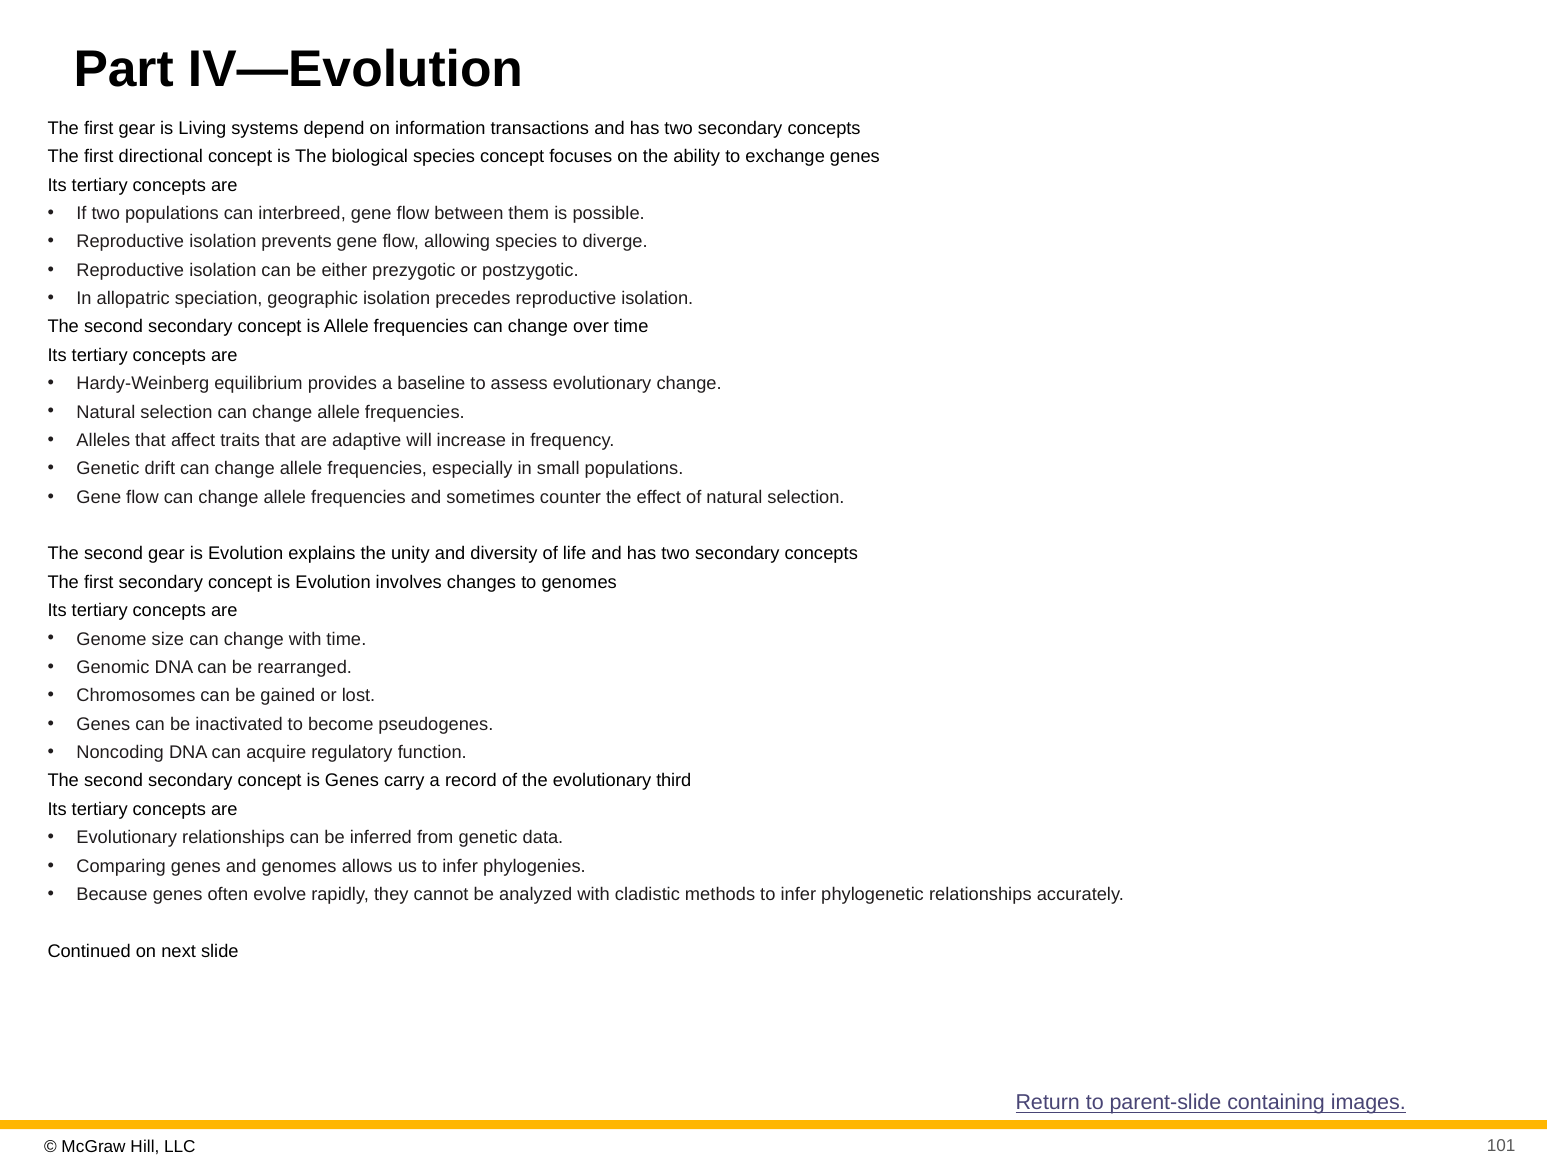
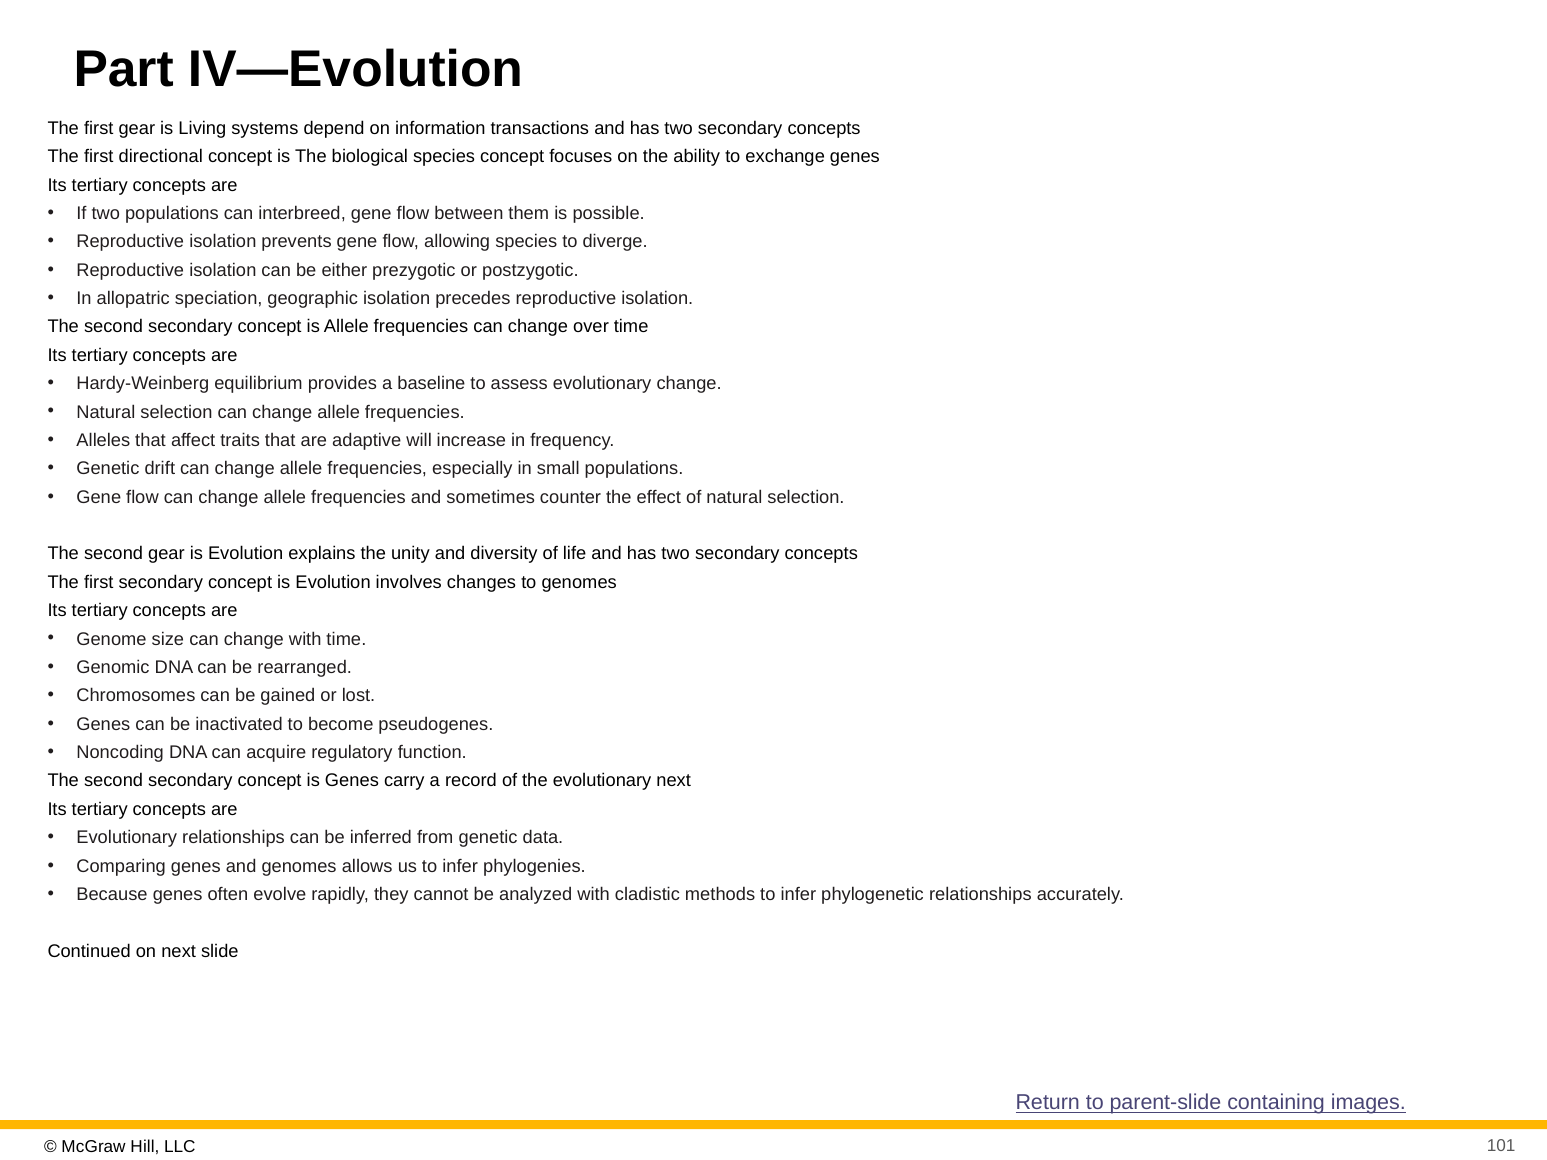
evolutionary third: third -> next (674, 781)
